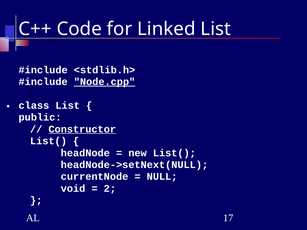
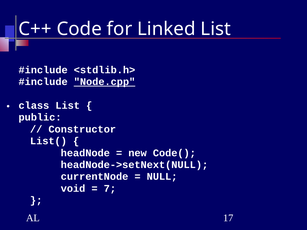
Constructor underline: present -> none (82, 129)
new List(: List( -> Code( (174, 153)
2: 2 -> 7 (110, 189)
